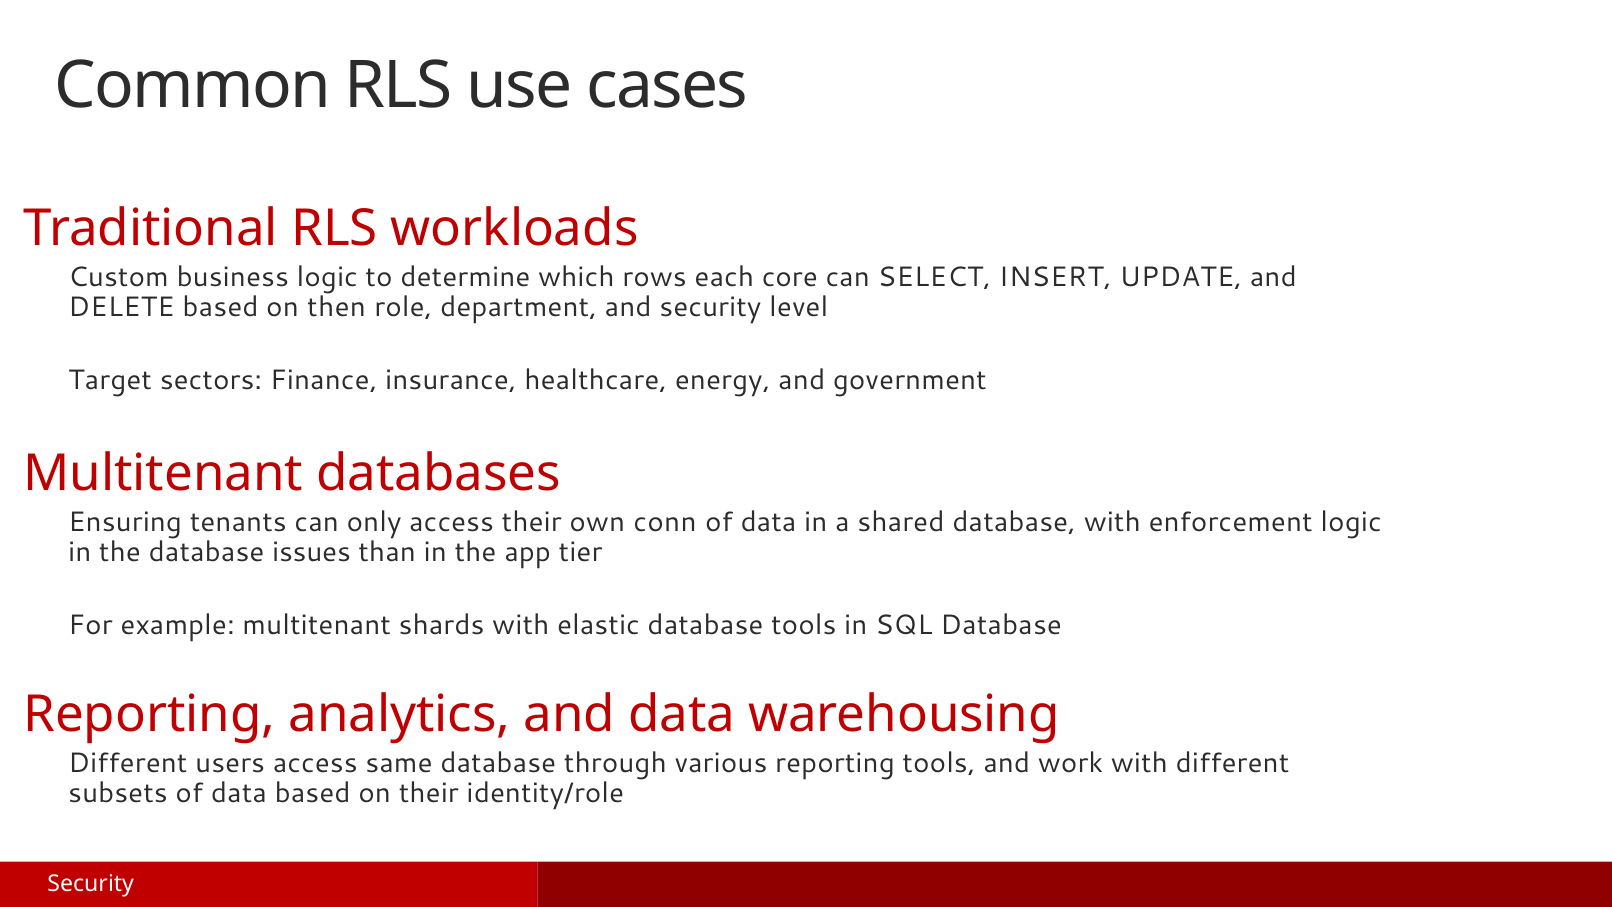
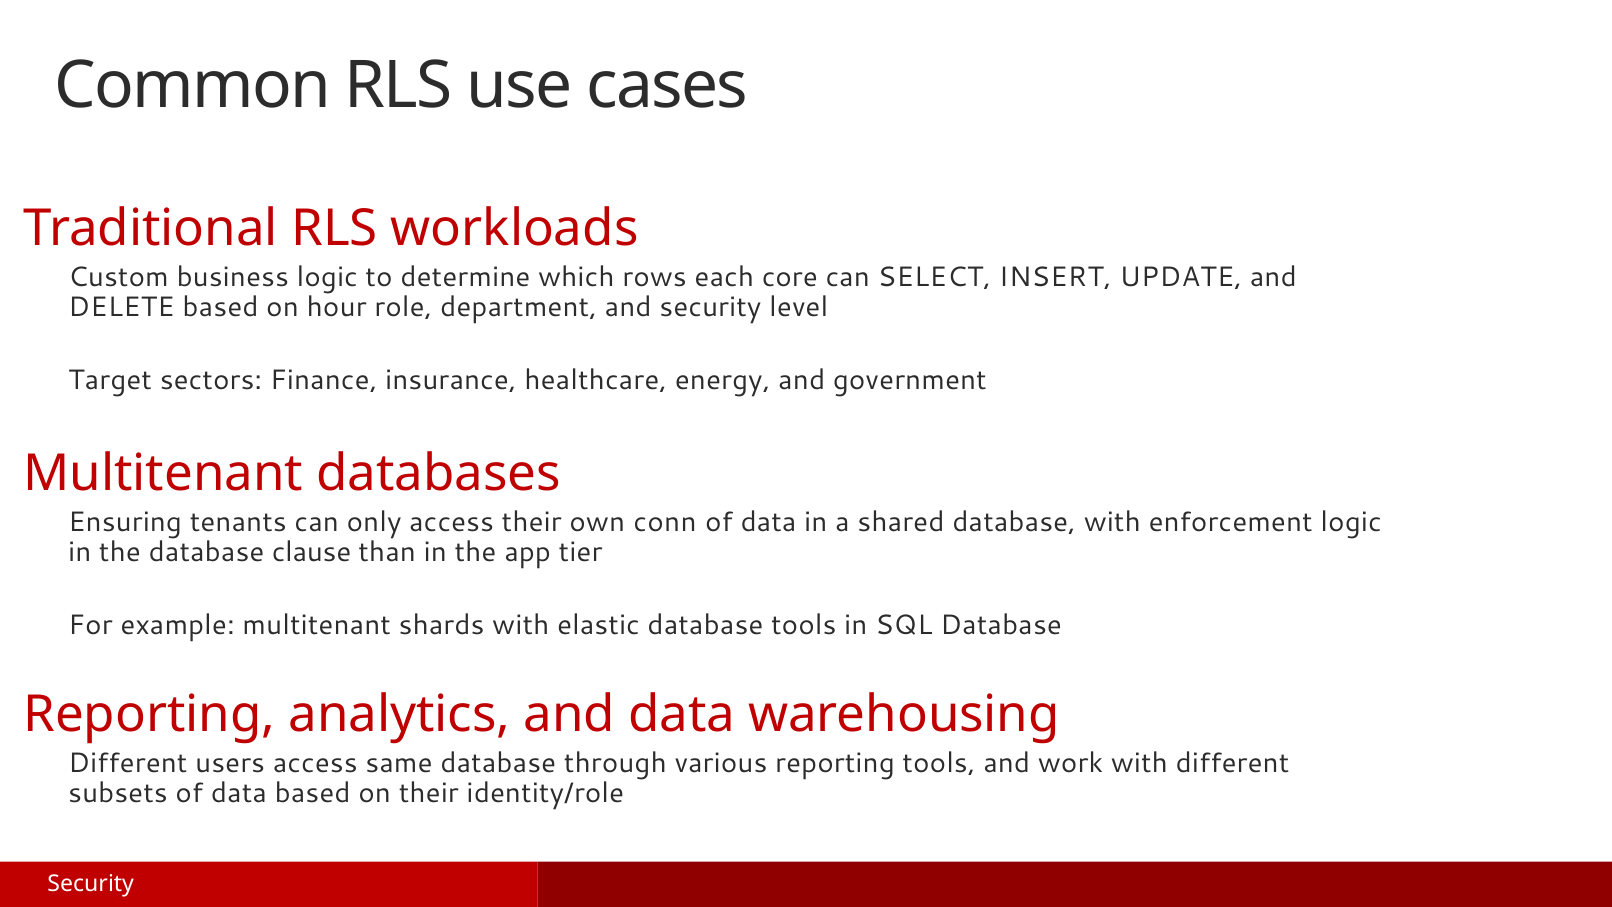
then: then -> hour (337, 308)
issues: issues -> clause (312, 552)
